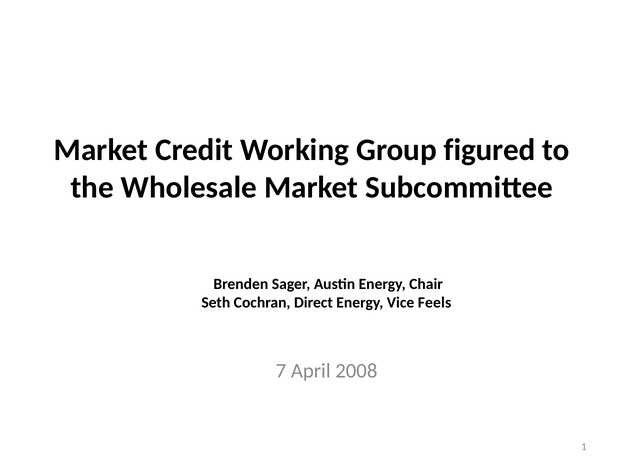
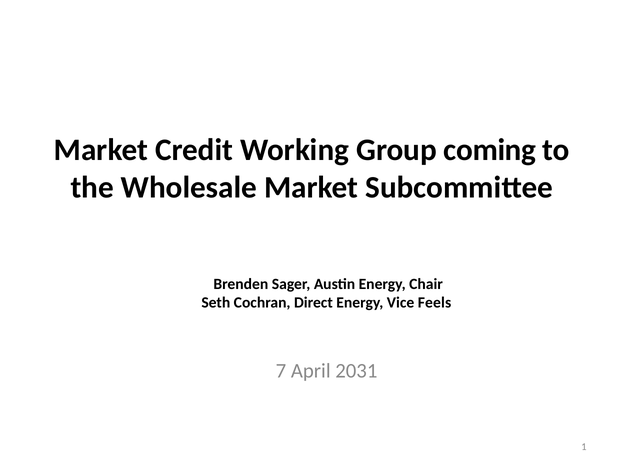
figured: figured -> coming (490, 150)
2008: 2008 -> 2031 (356, 371)
